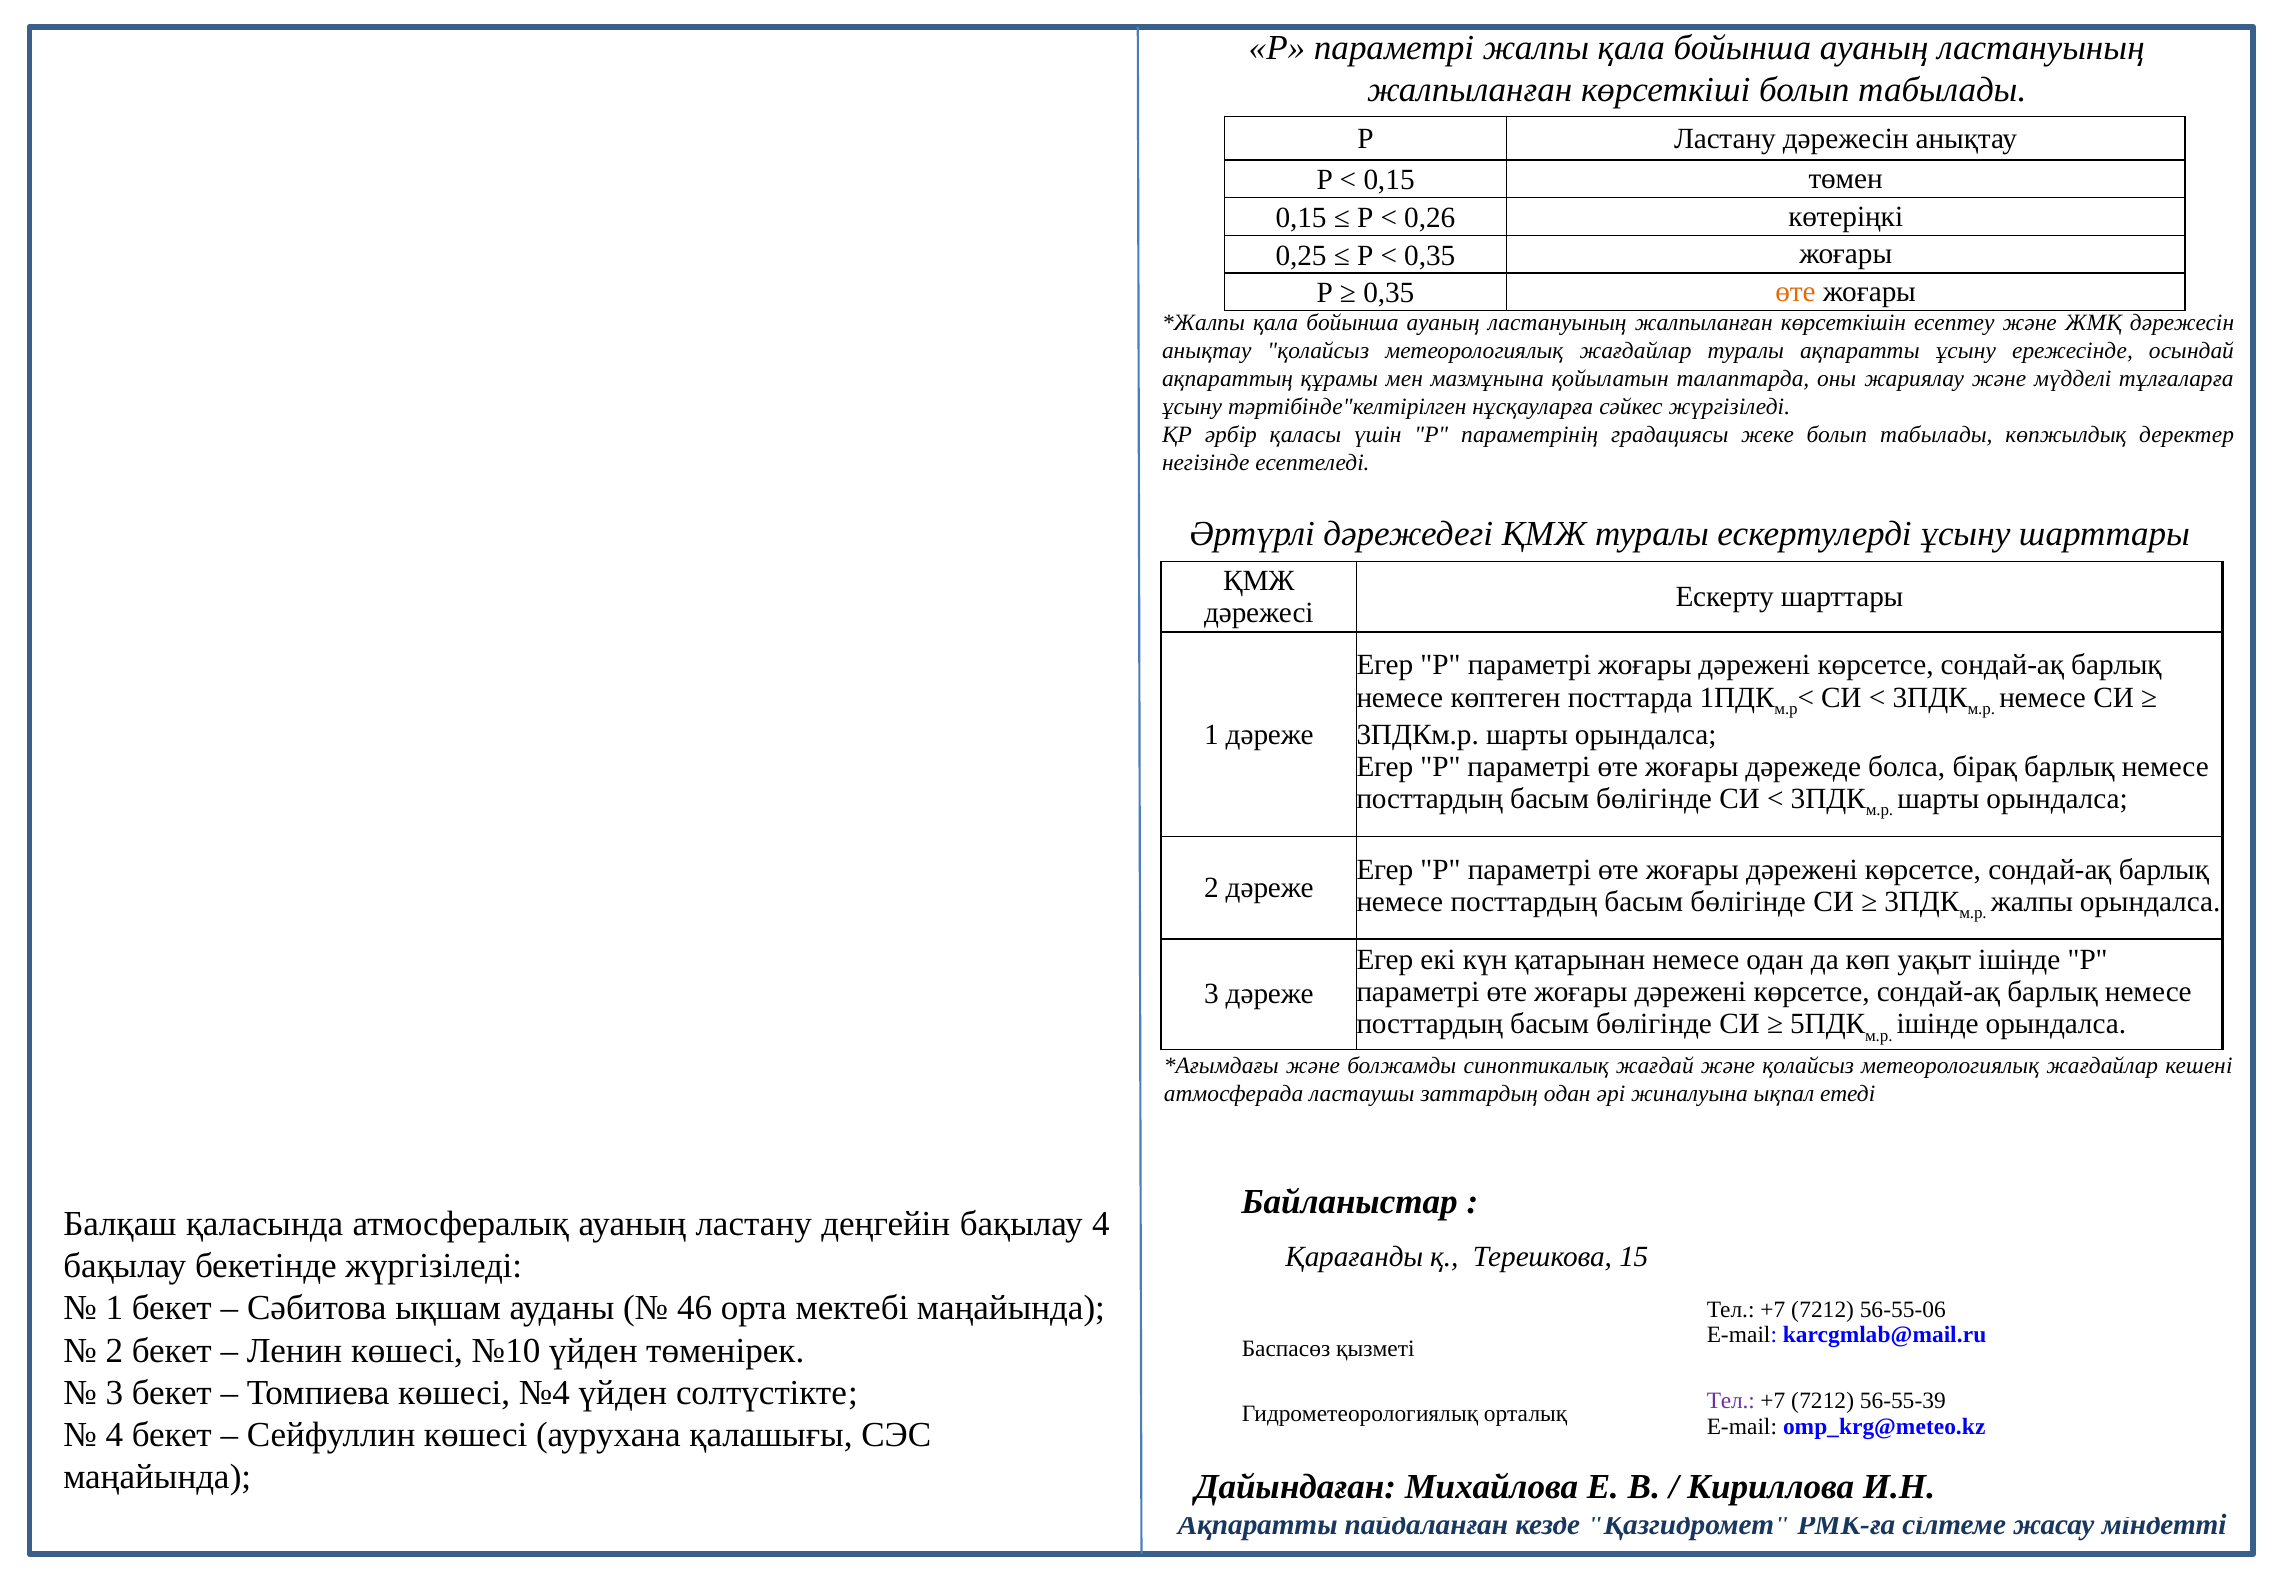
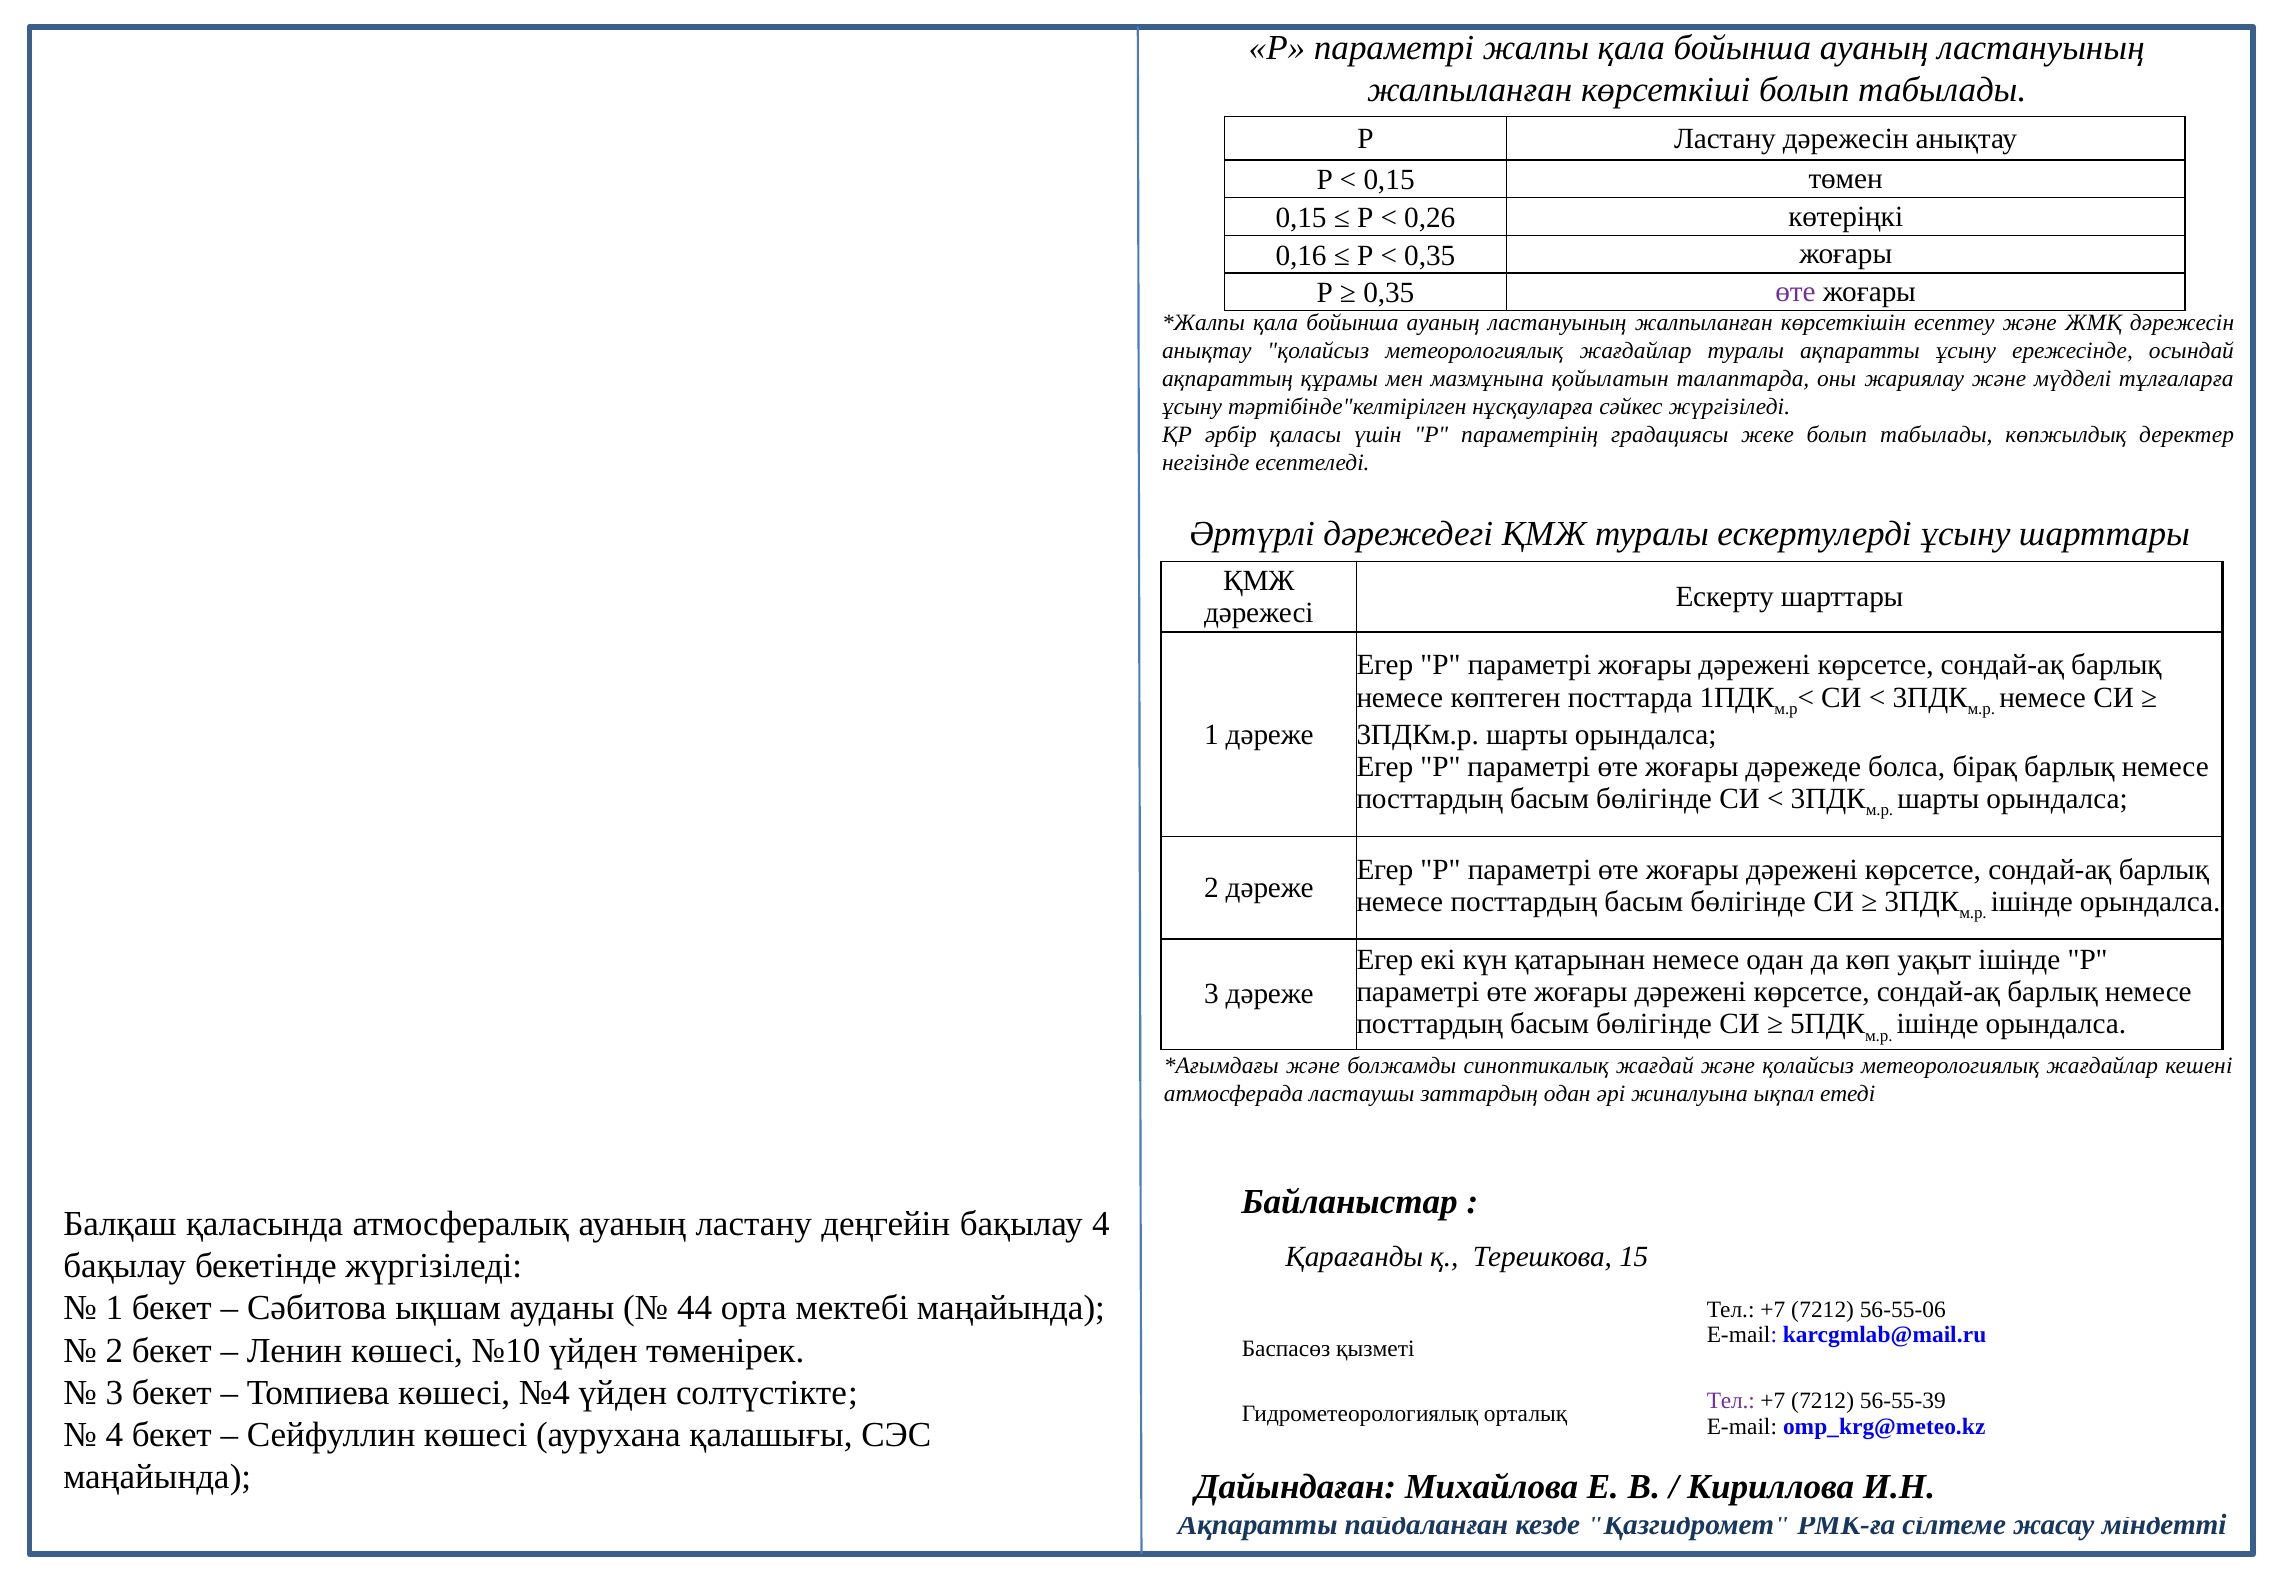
0,25: 0,25 -> 0,16 (1301, 255)
өте colour: orange -> purple (1795, 292)
жалпы: жалпы -> ішінде (2032, 901)
46: 46 -> 44 (695, 1308)
